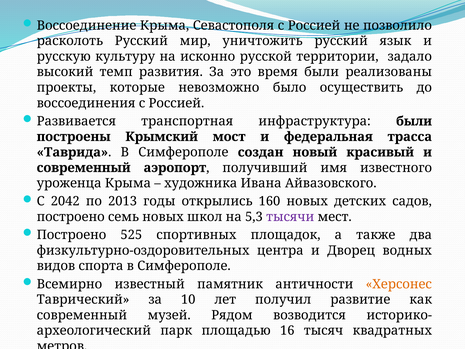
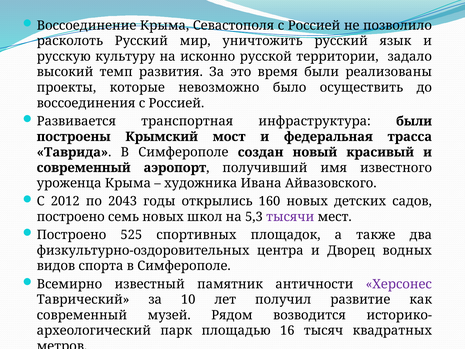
2042: 2042 -> 2012 (65, 201)
2013: 2013 -> 2043 (123, 201)
Херсонес colour: orange -> purple (399, 284)
